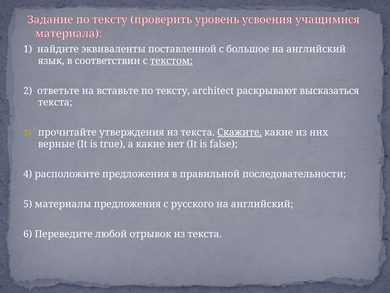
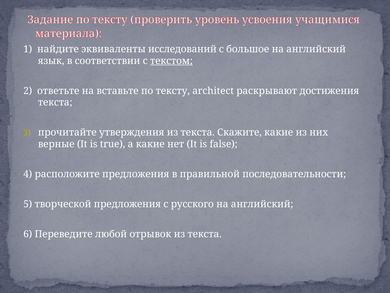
поставленной: поставленной -> исследований (182, 49)
высказаться: высказаться -> достижения (329, 91)
Скажите underline: present -> none (239, 132)
материалы: материалы -> творческой (63, 204)
